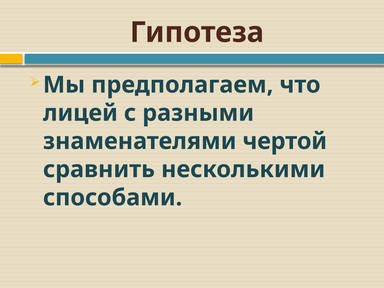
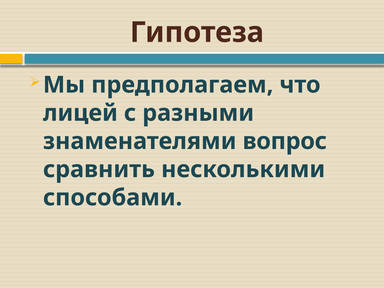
чертой: чертой -> вопрос (285, 141)
